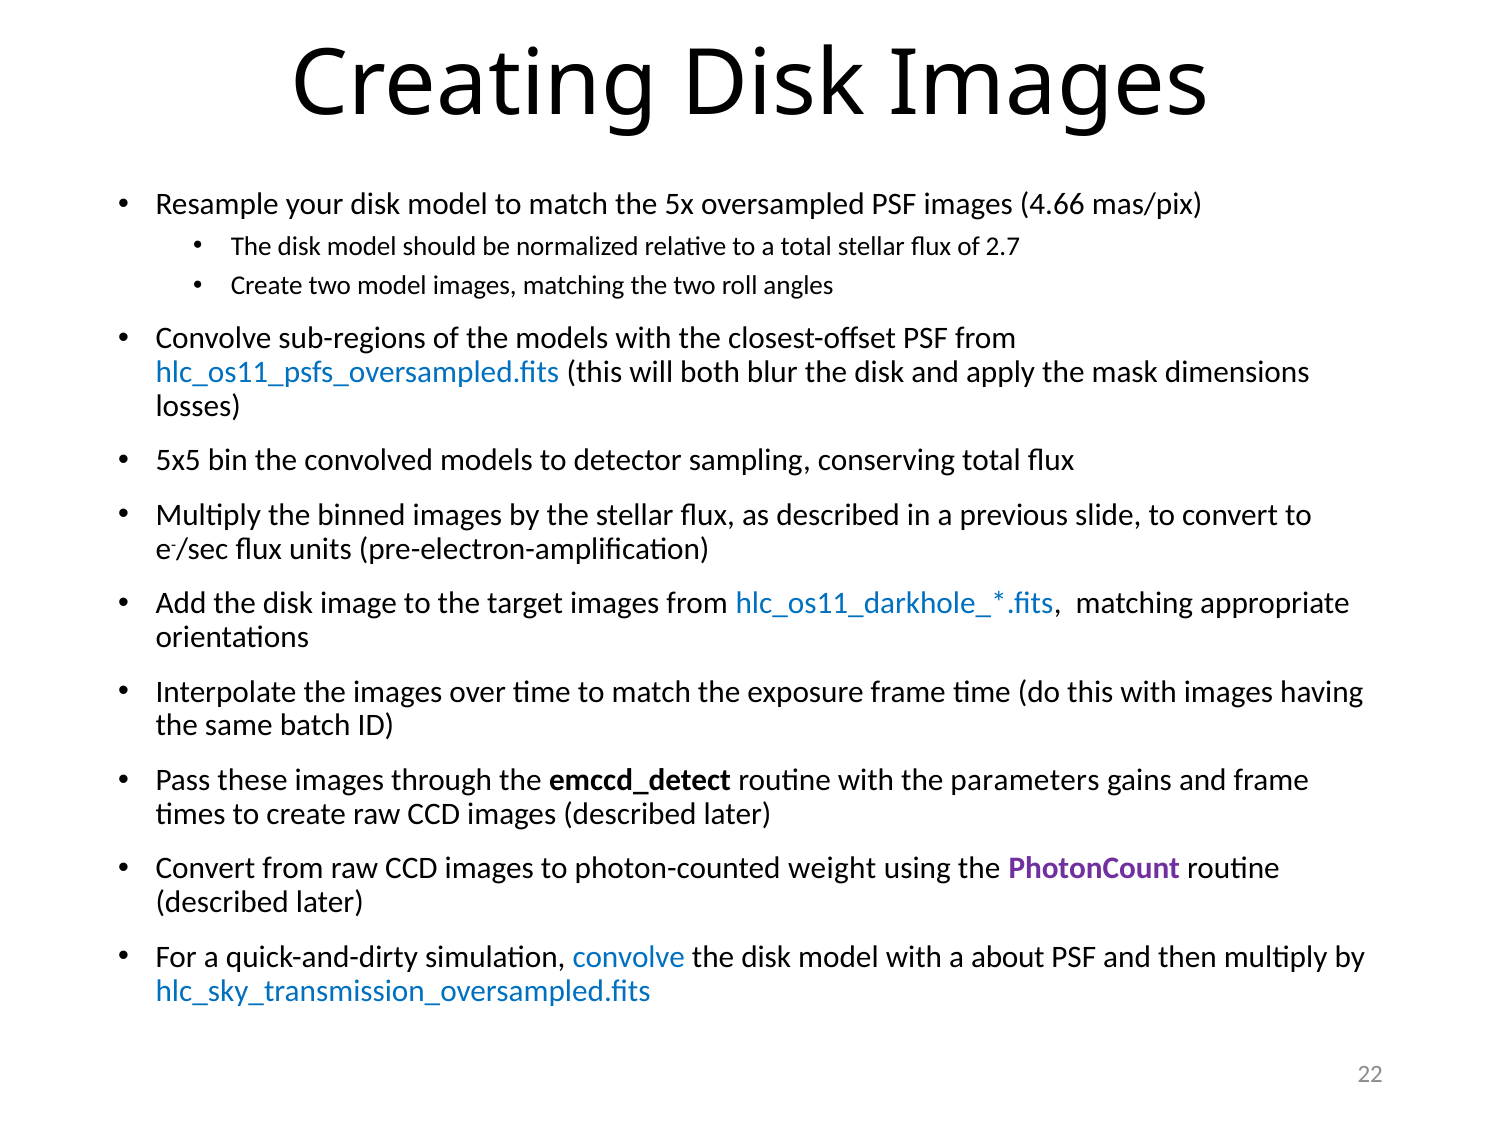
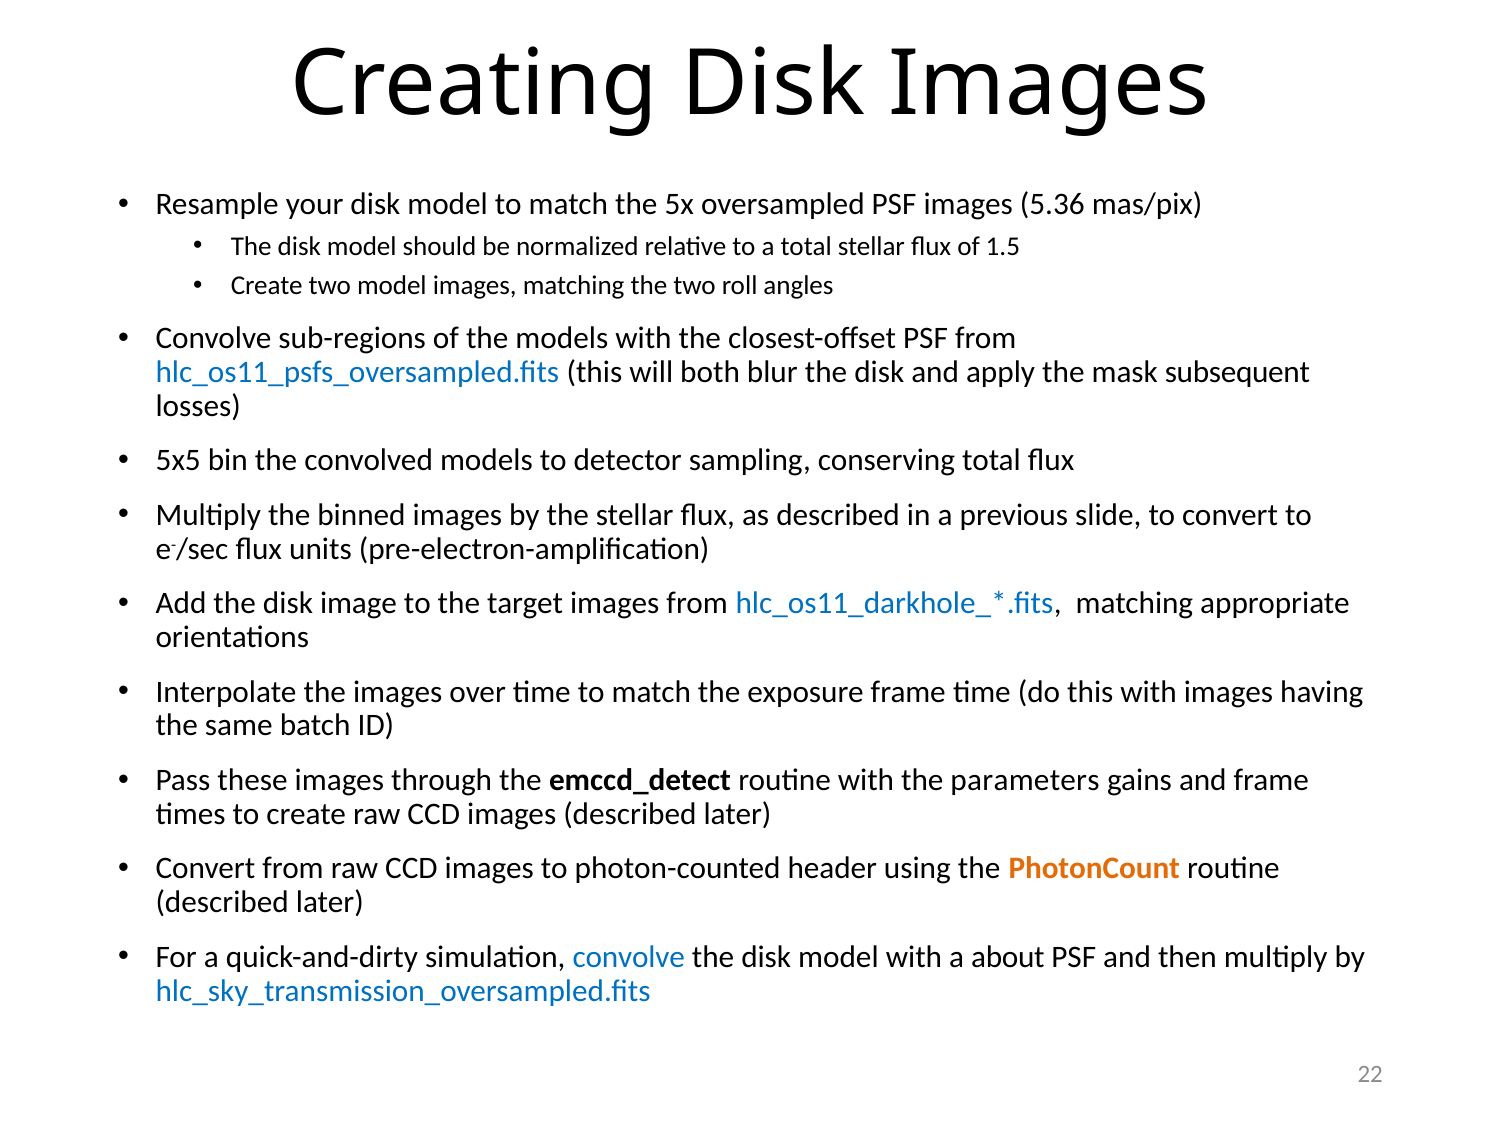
4.66: 4.66 -> 5.36 (1052, 204)
2.7: 2.7 -> 1.5 (1003, 246)
dimensions: dimensions -> subsequent (1237, 372)
weight: weight -> header (832, 869)
PhotonCount colour: purple -> orange (1094, 869)
